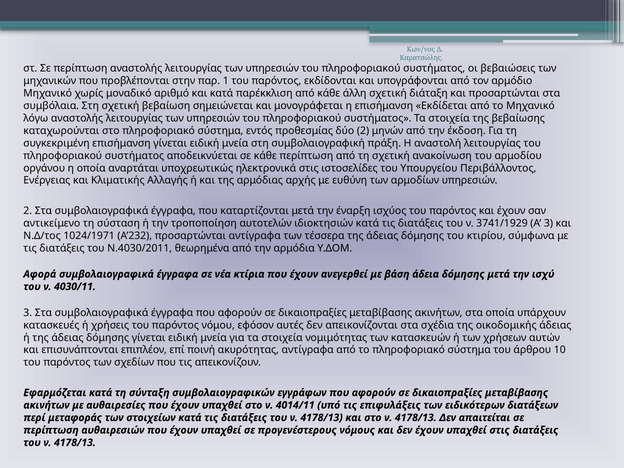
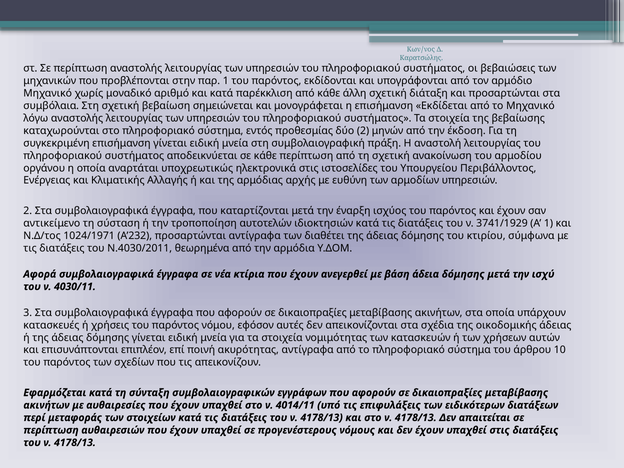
Α 3: 3 -> 1 (548, 223)
τέσσερα: τέσσερα -> διαθέτει (325, 236)
